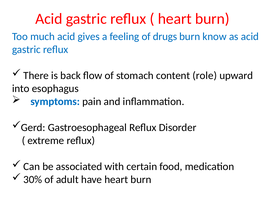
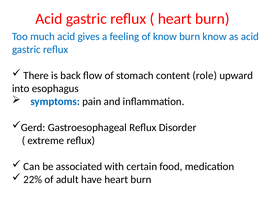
of drugs: drugs -> know (165, 37)
30%: 30% -> 22% (33, 180)
